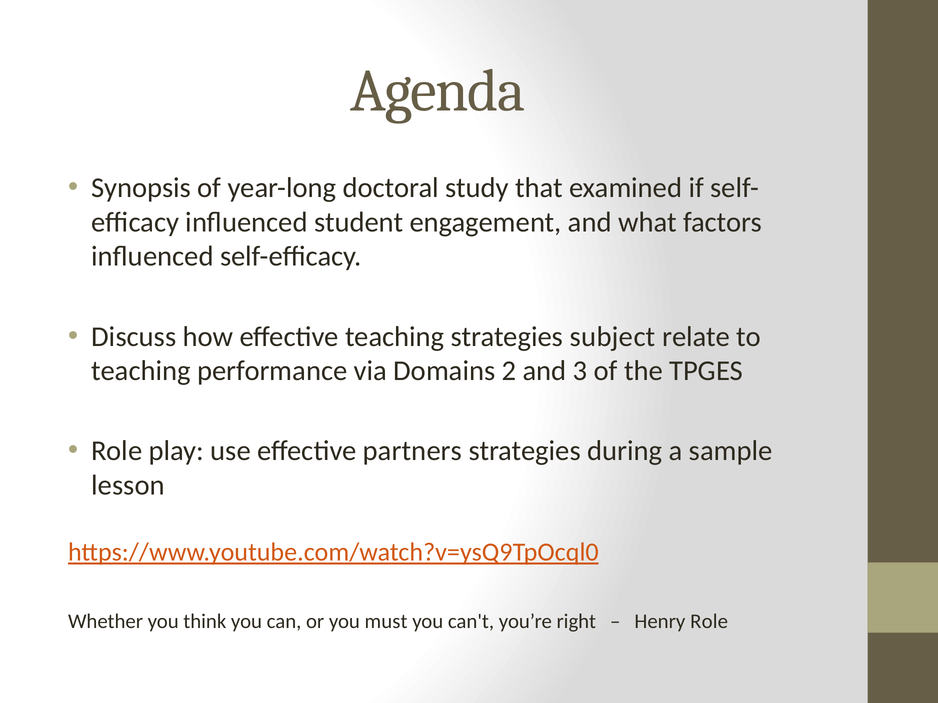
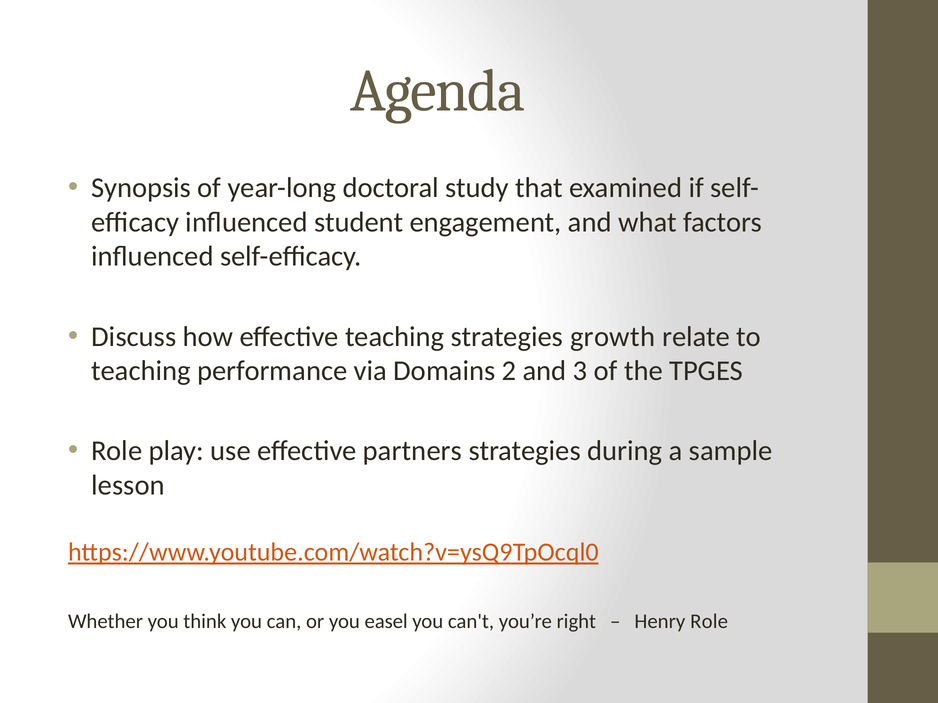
subject: subject -> growth (613, 337)
must: must -> easel (386, 622)
